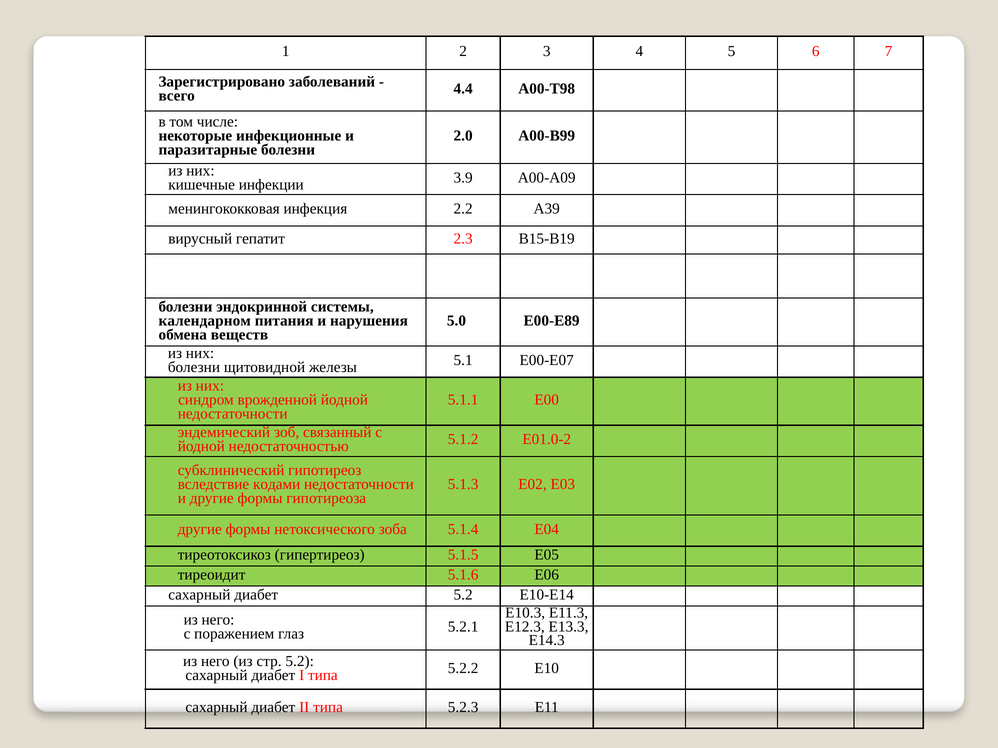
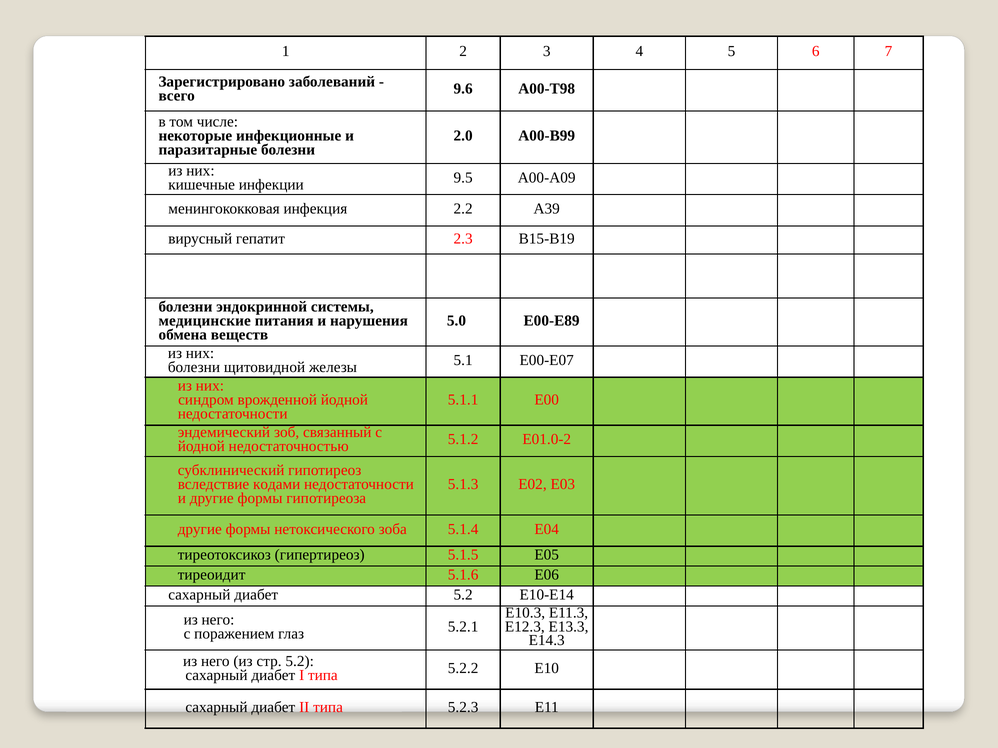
4.4: 4.4 -> 9.6 (463, 89)
3.9: 3.9 -> 9.5 (463, 178)
календарном: календарном -> медицинские (205, 321)
